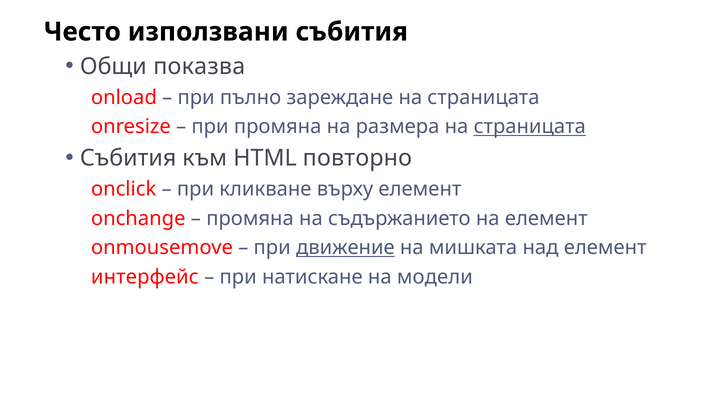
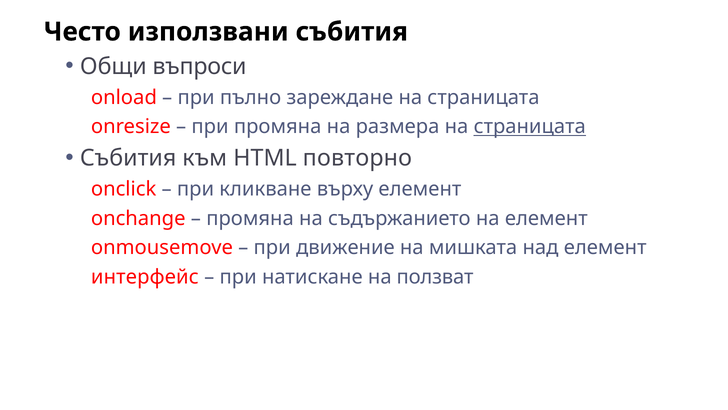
показва: показва -> въпроси (200, 66)
движение underline: present -> none (345, 247)
модели: модели -> ползват (435, 277)
